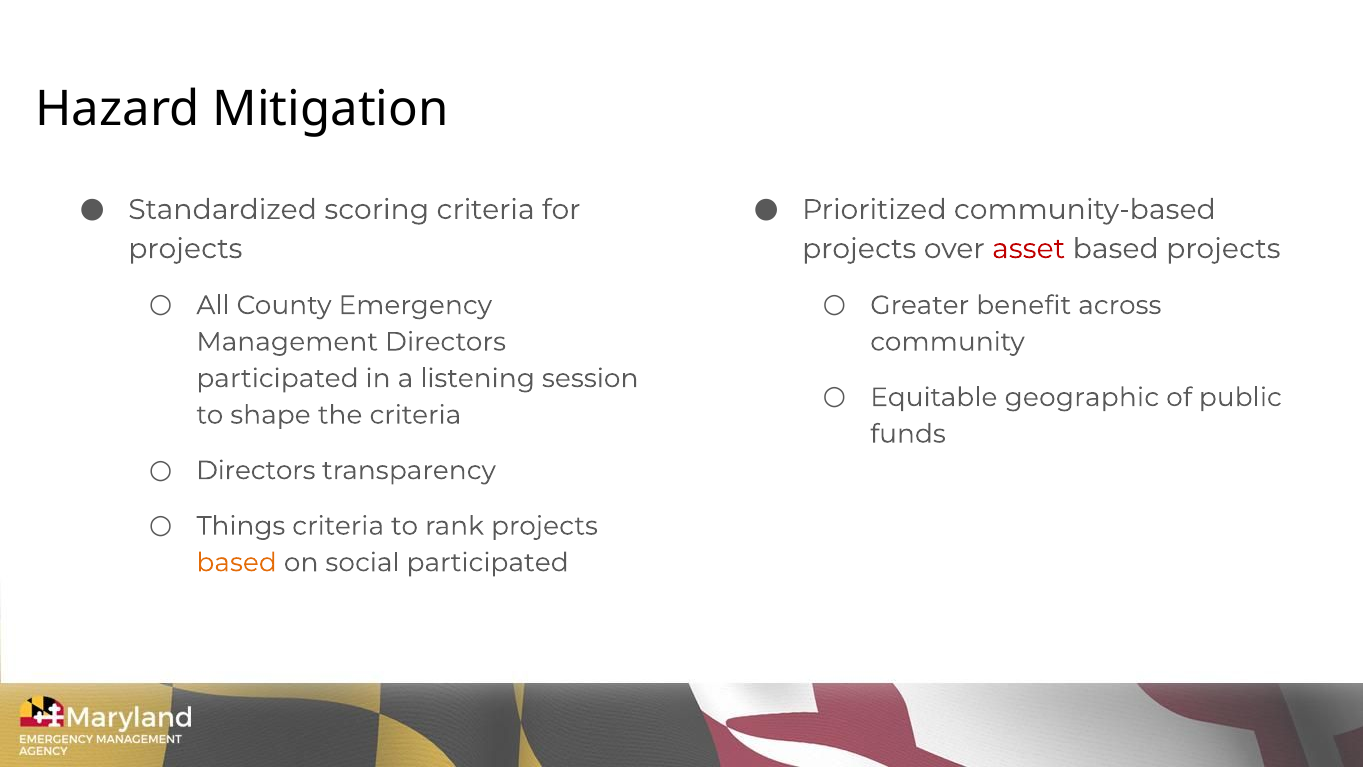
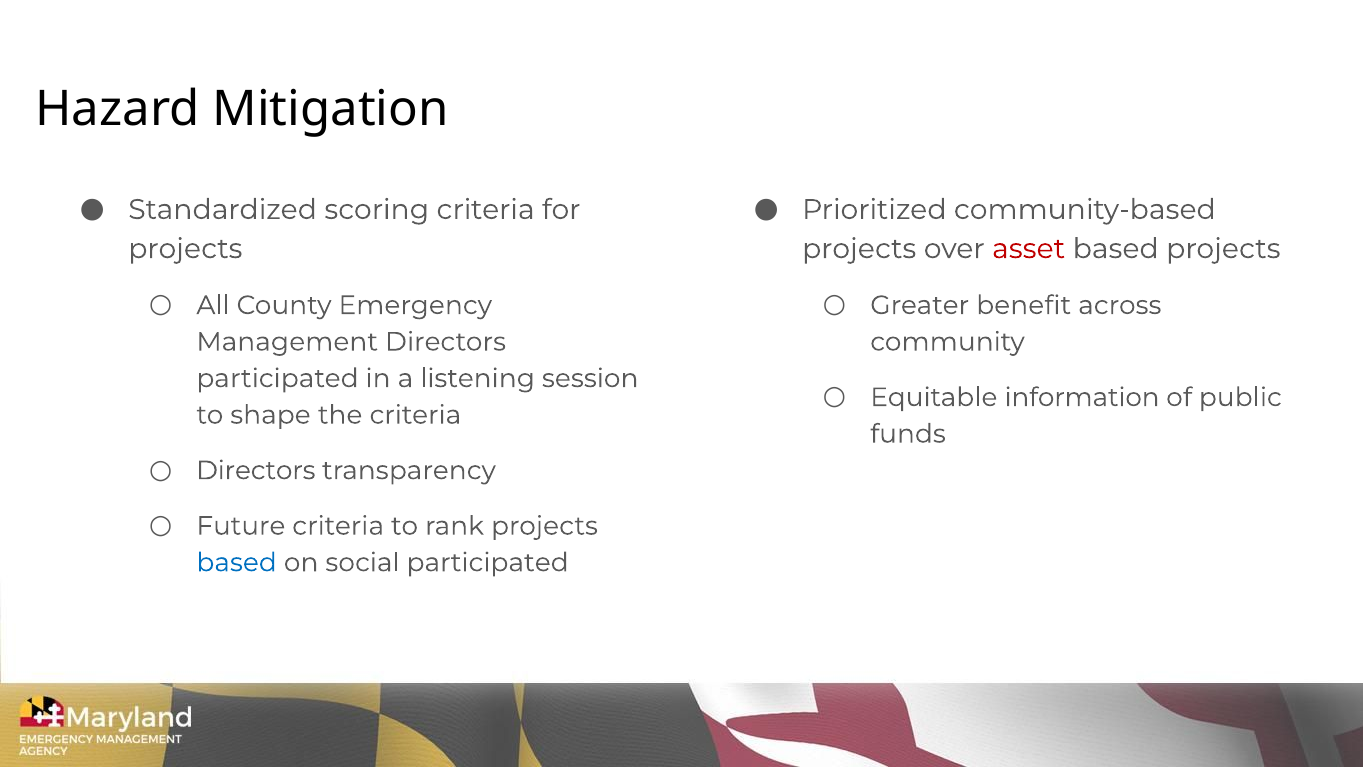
geographic: geographic -> information (1082, 397)
Things: Things -> Future (241, 526)
based colour: orange -> blue (237, 562)
